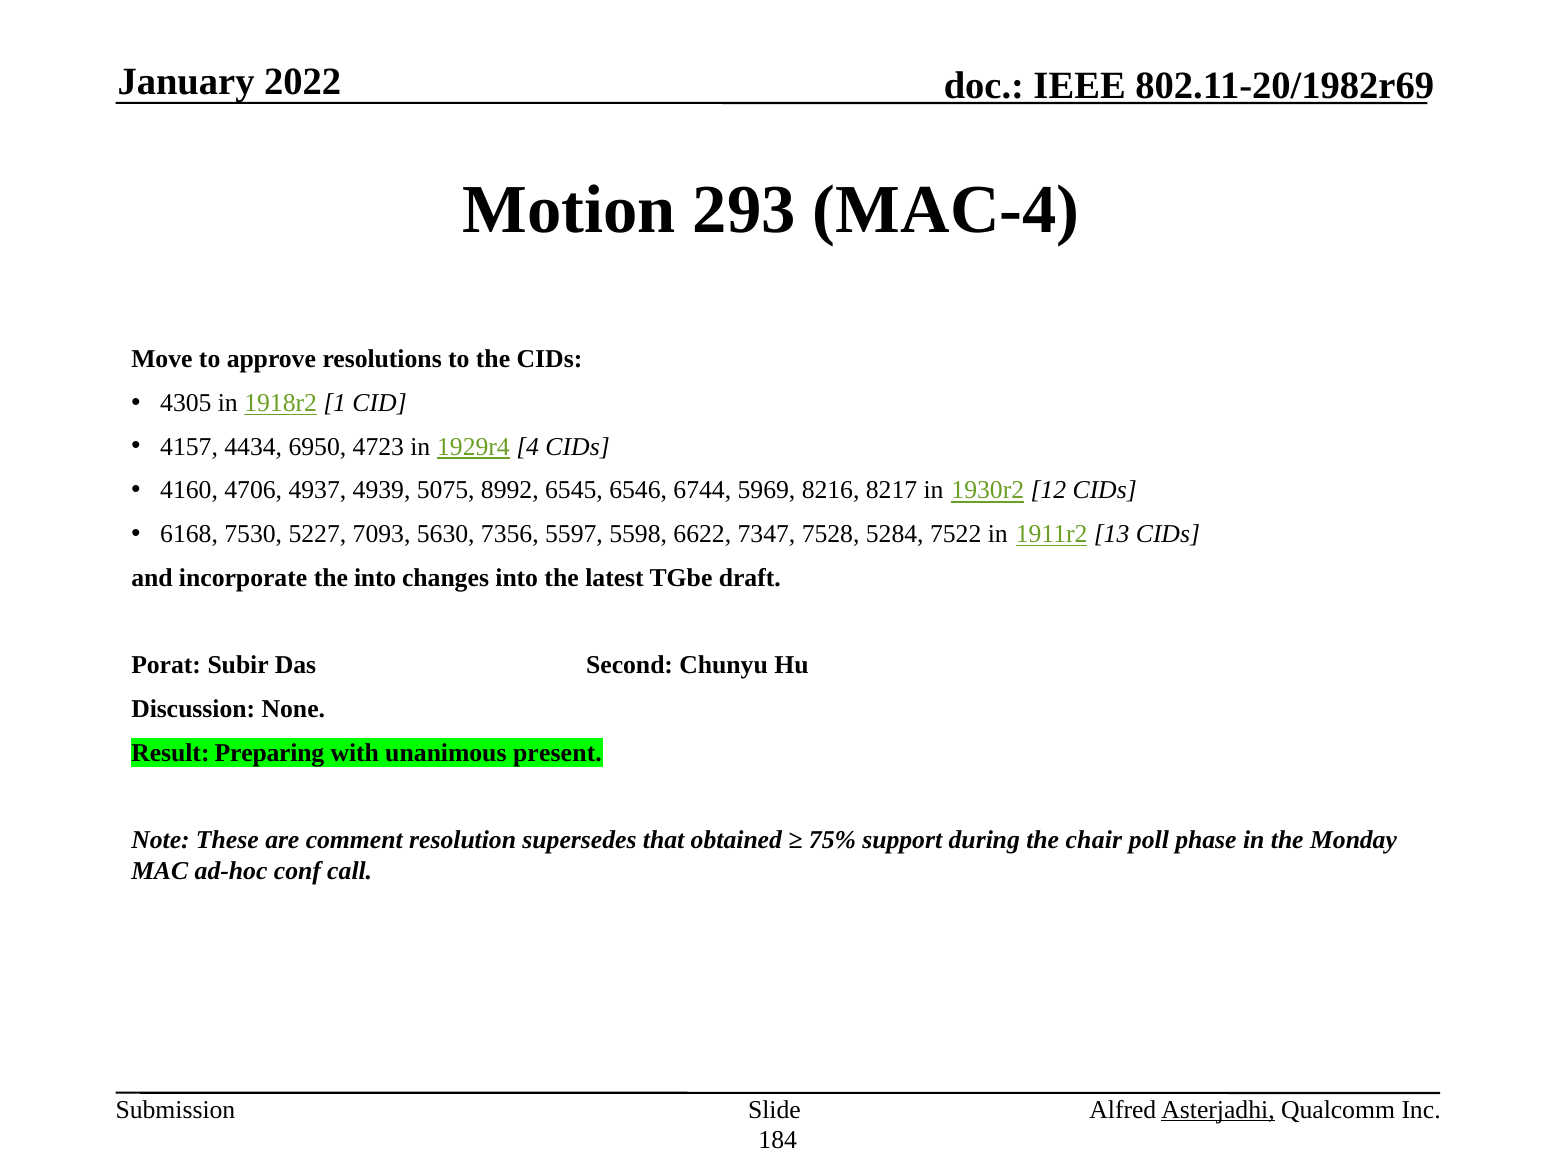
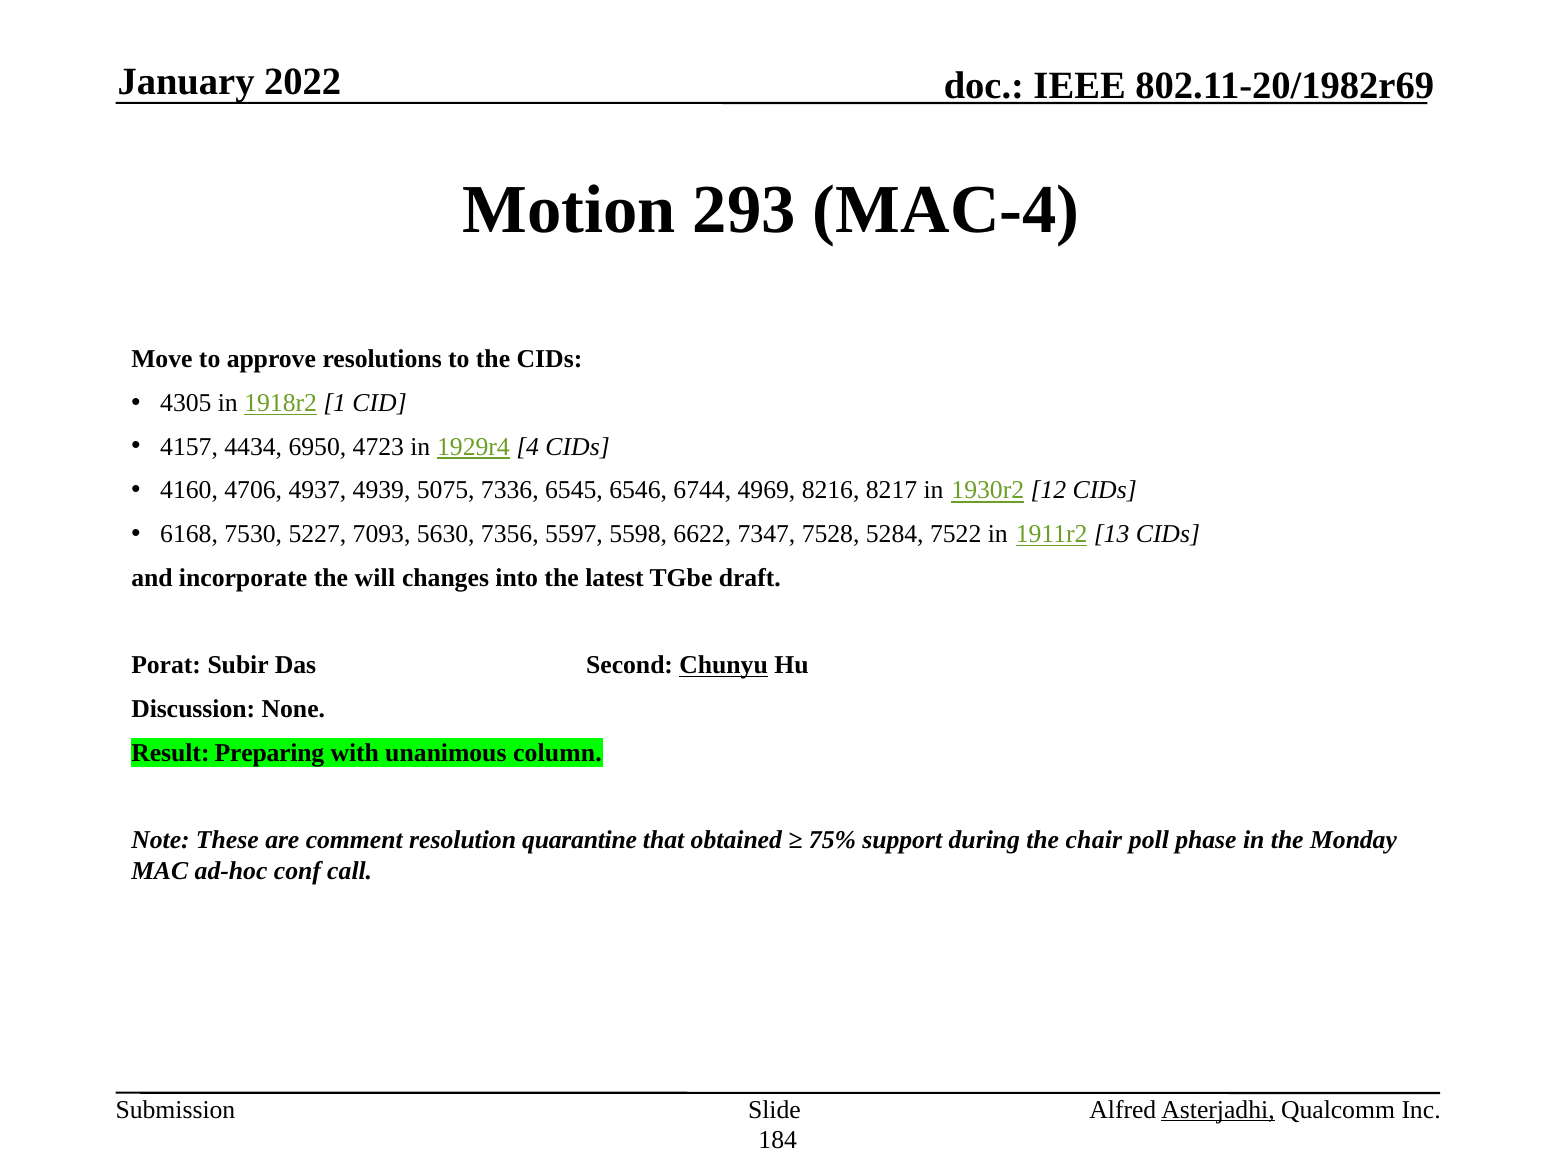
8992: 8992 -> 7336 (510, 491)
5969: 5969 -> 4969 (767, 491)
the into: into -> will (375, 578)
Chunyu underline: none -> present (724, 665)
present: present -> column (557, 753)
supersedes: supersedes -> quarantine (580, 840)
